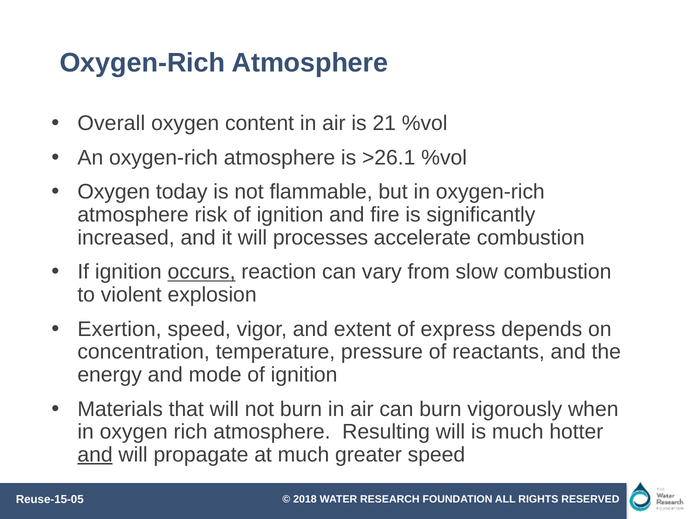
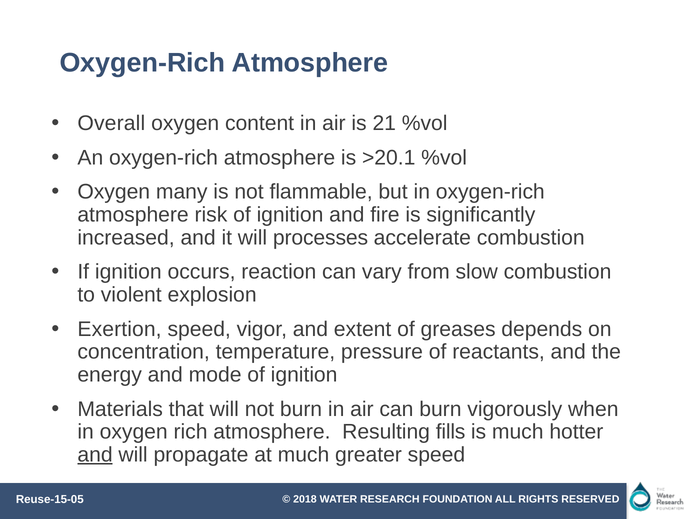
>26.1: >26.1 -> >20.1 (389, 158)
today: today -> many (182, 192)
occurs underline: present -> none (202, 272)
express: express -> greases (458, 329)
Resulting will: will -> fills (451, 432)
